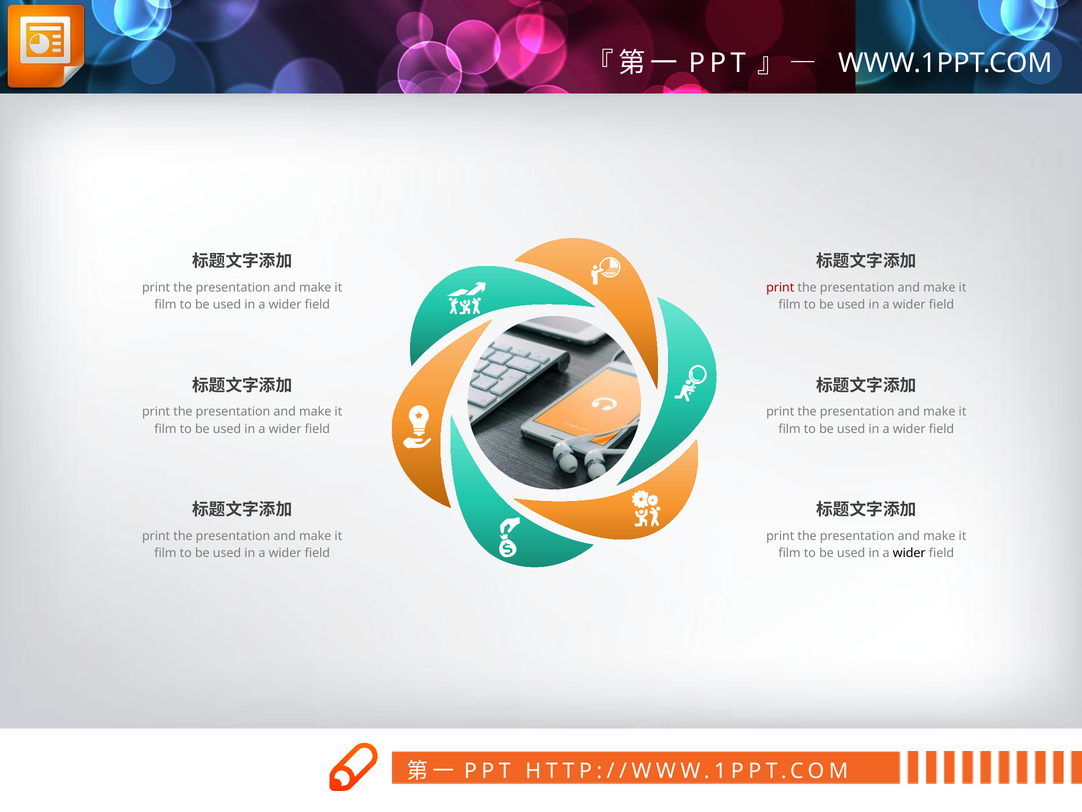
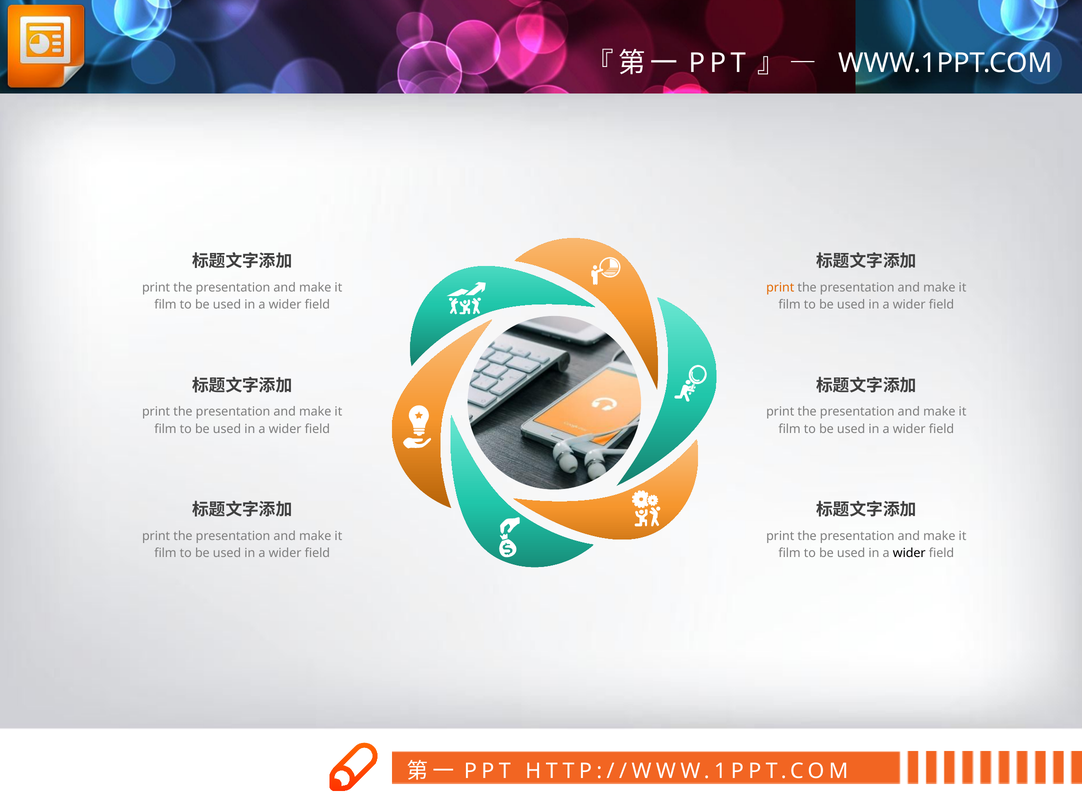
print colour: red -> orange (780, 287)
